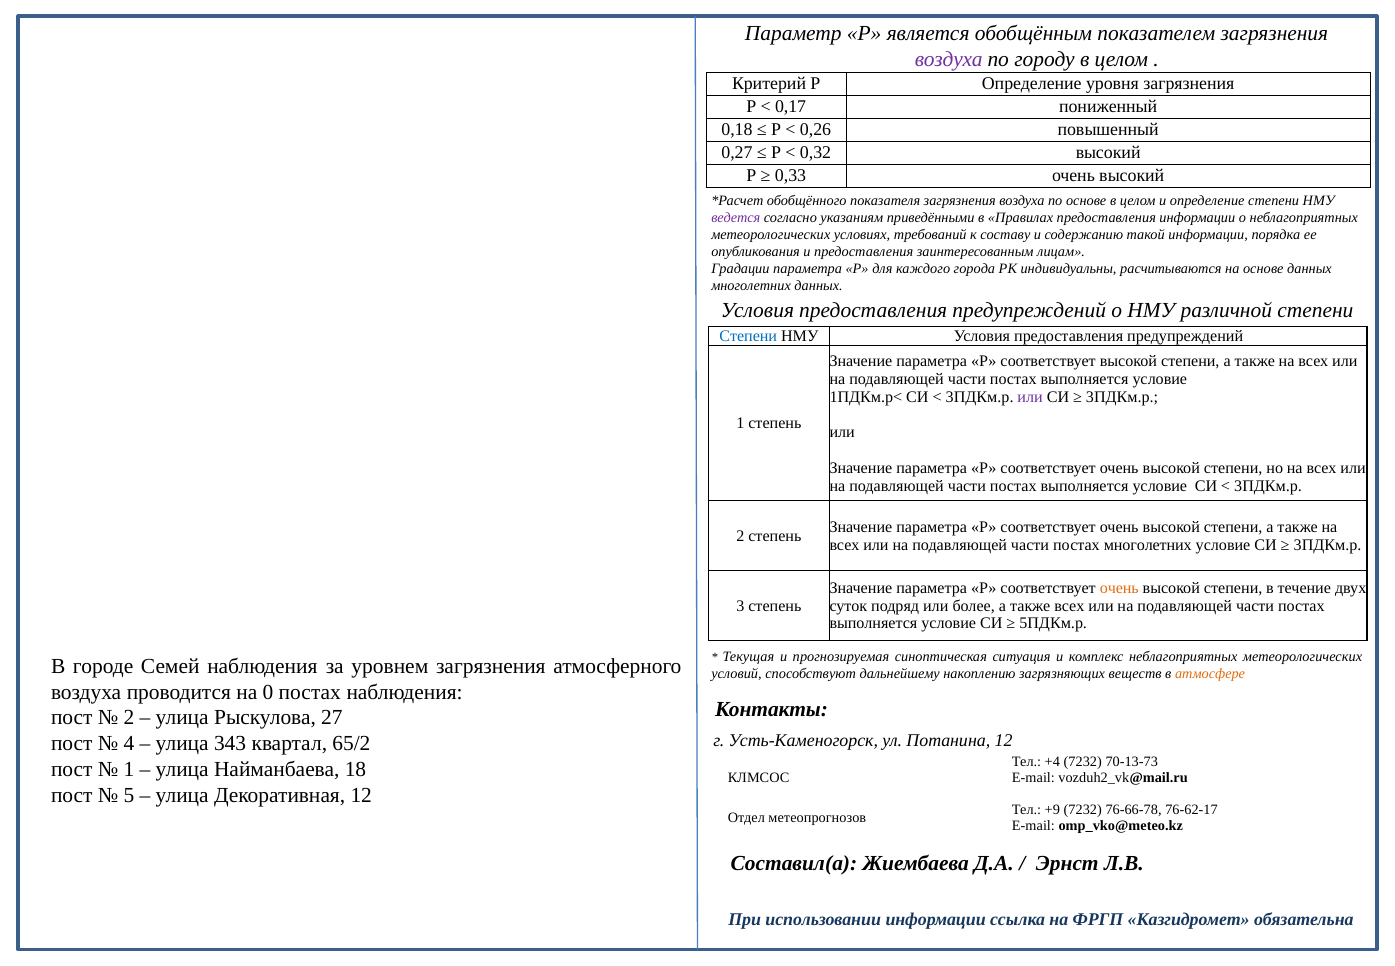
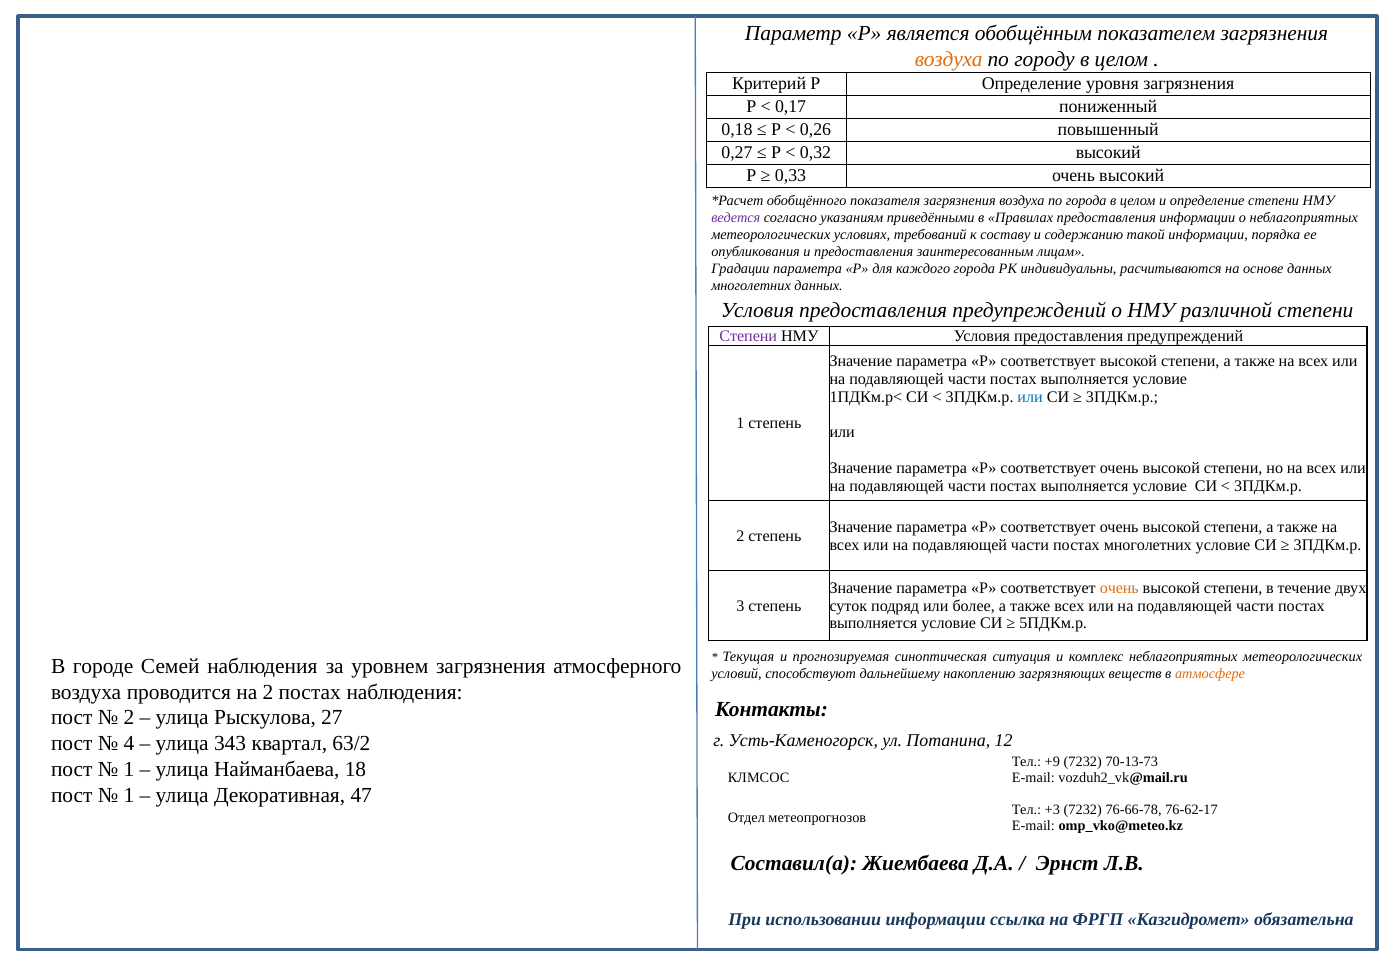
воздуха colour: purple -> orange (949, 59)
по основе: основе -> города (1086, 200)
Степени colour: blue -> purple (748, 336)
или colour: purple -> blue (1030, 397)
на 0: 0 -> 2 (268, 692)
65/2: 65/2 -> 63/2 (351, 743)
+4: +4 -> +9 (1052, 762)
5: 5 -> 1 (129, 795)
Декоративная 12: 12 -> 47 (361, 795)
+9: +9 -> +3 (1052, 809)
